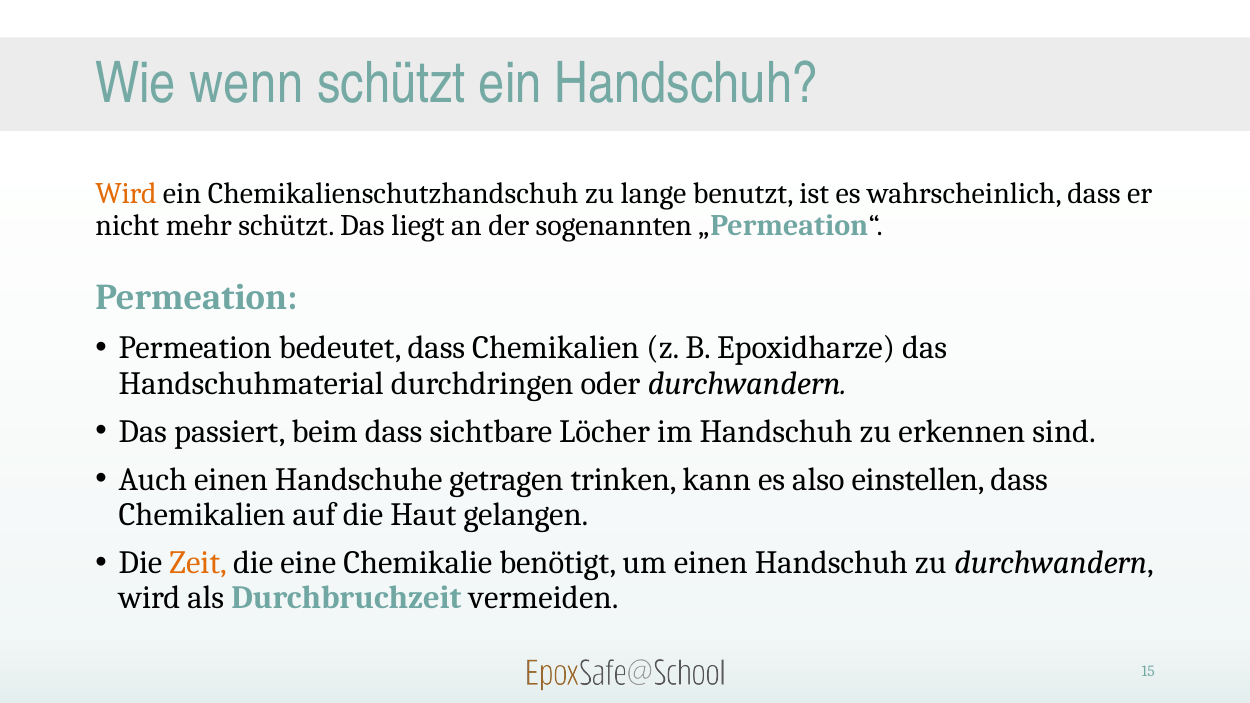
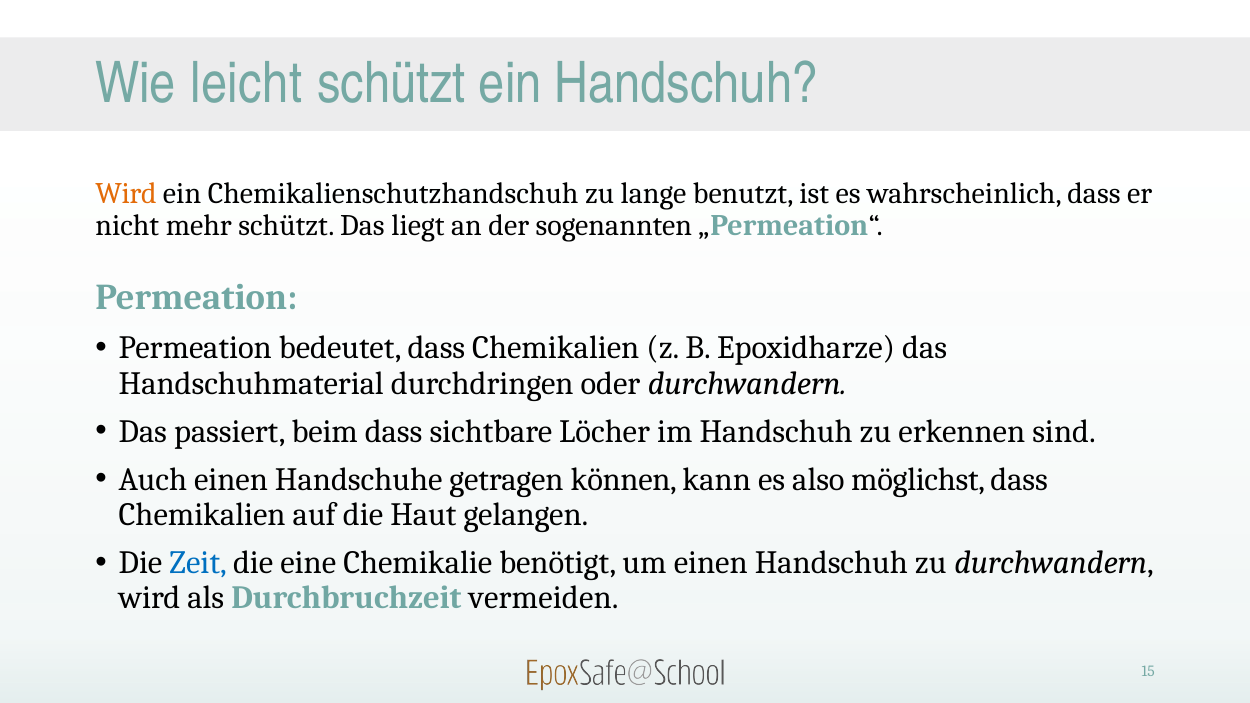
wenn: wenn -> leicht (246, 84)
trinken: trinken -> können (624, 480)
einstellen: einstellen -> möglichst (918, 480)
Zeit colour: orange -> blue (198, 563)
